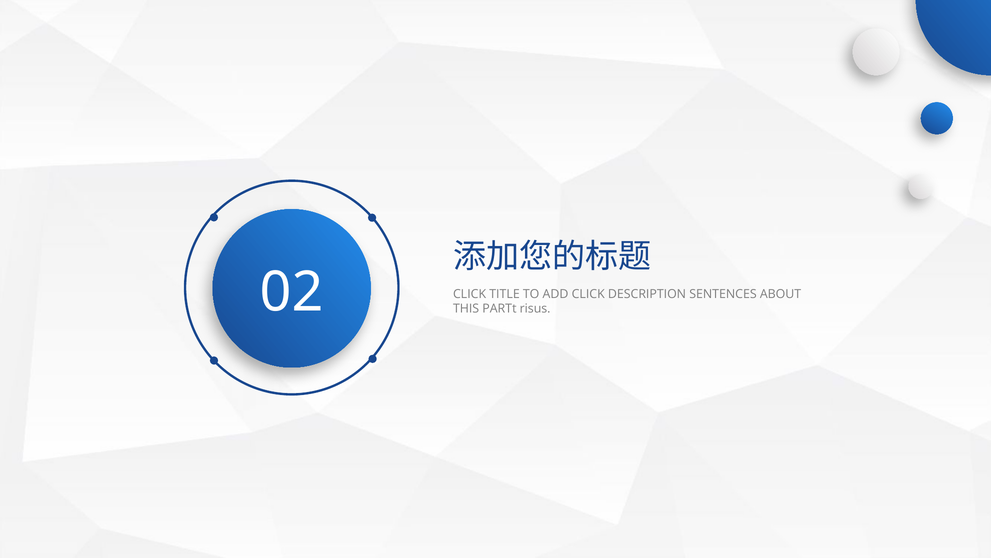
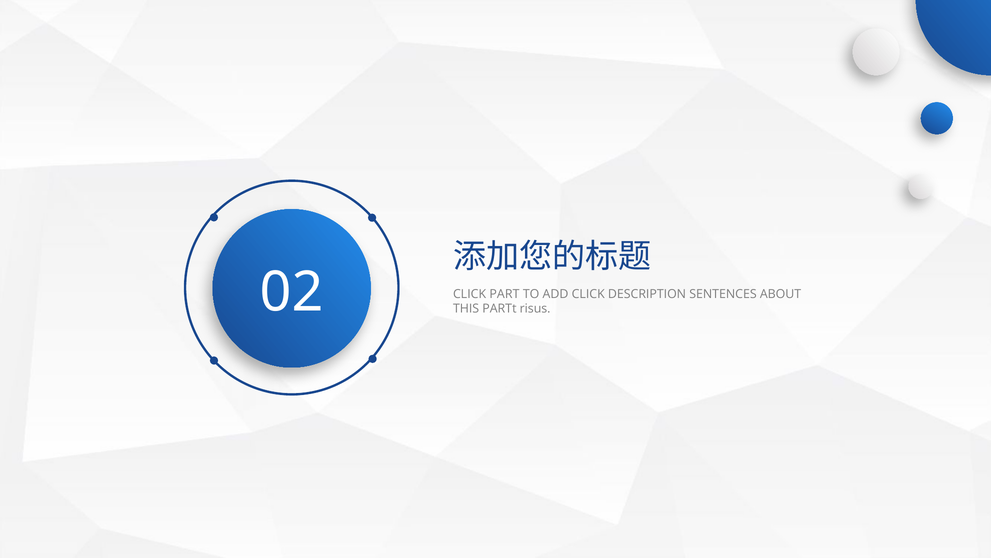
TITLE: TITLE -> PART (504, 294)
